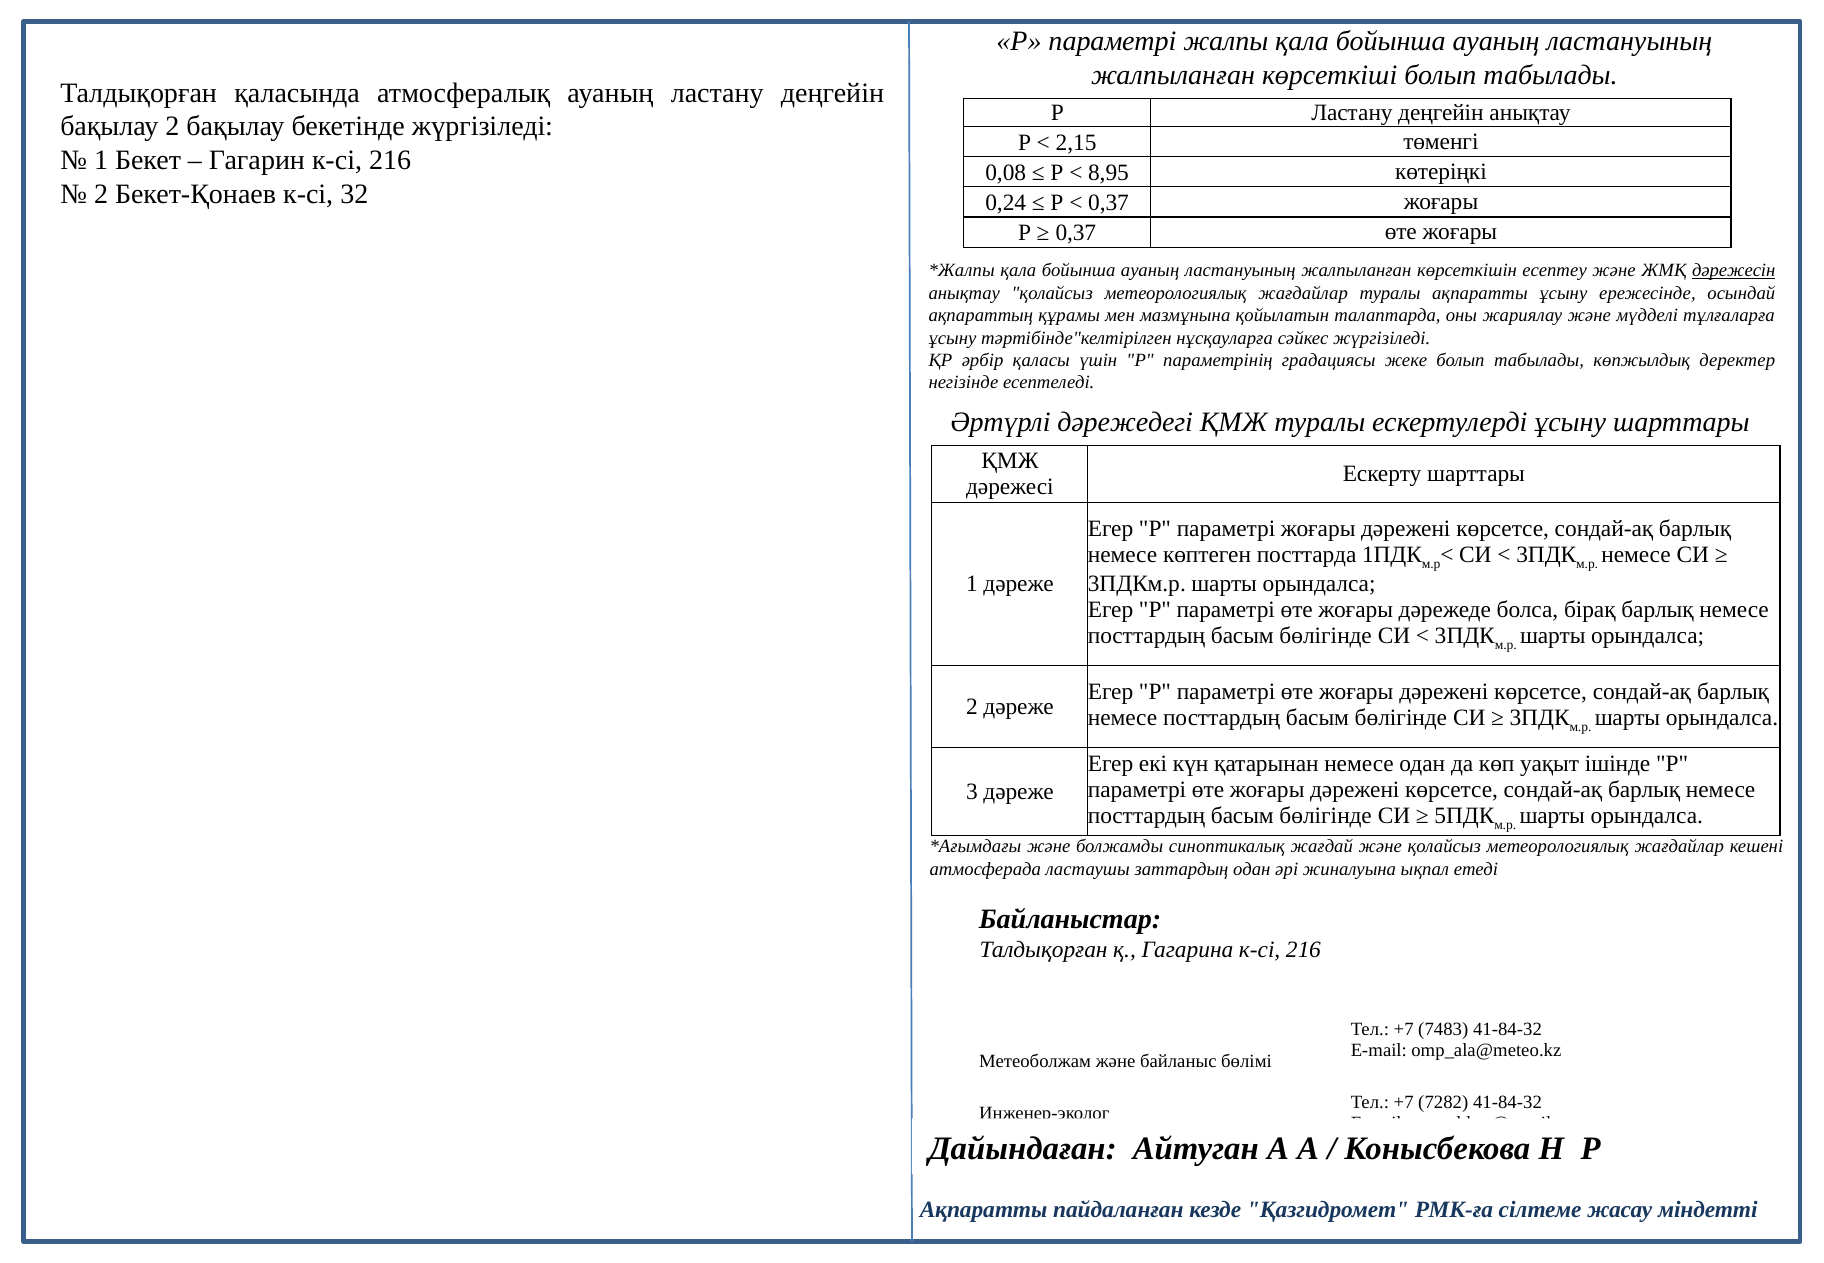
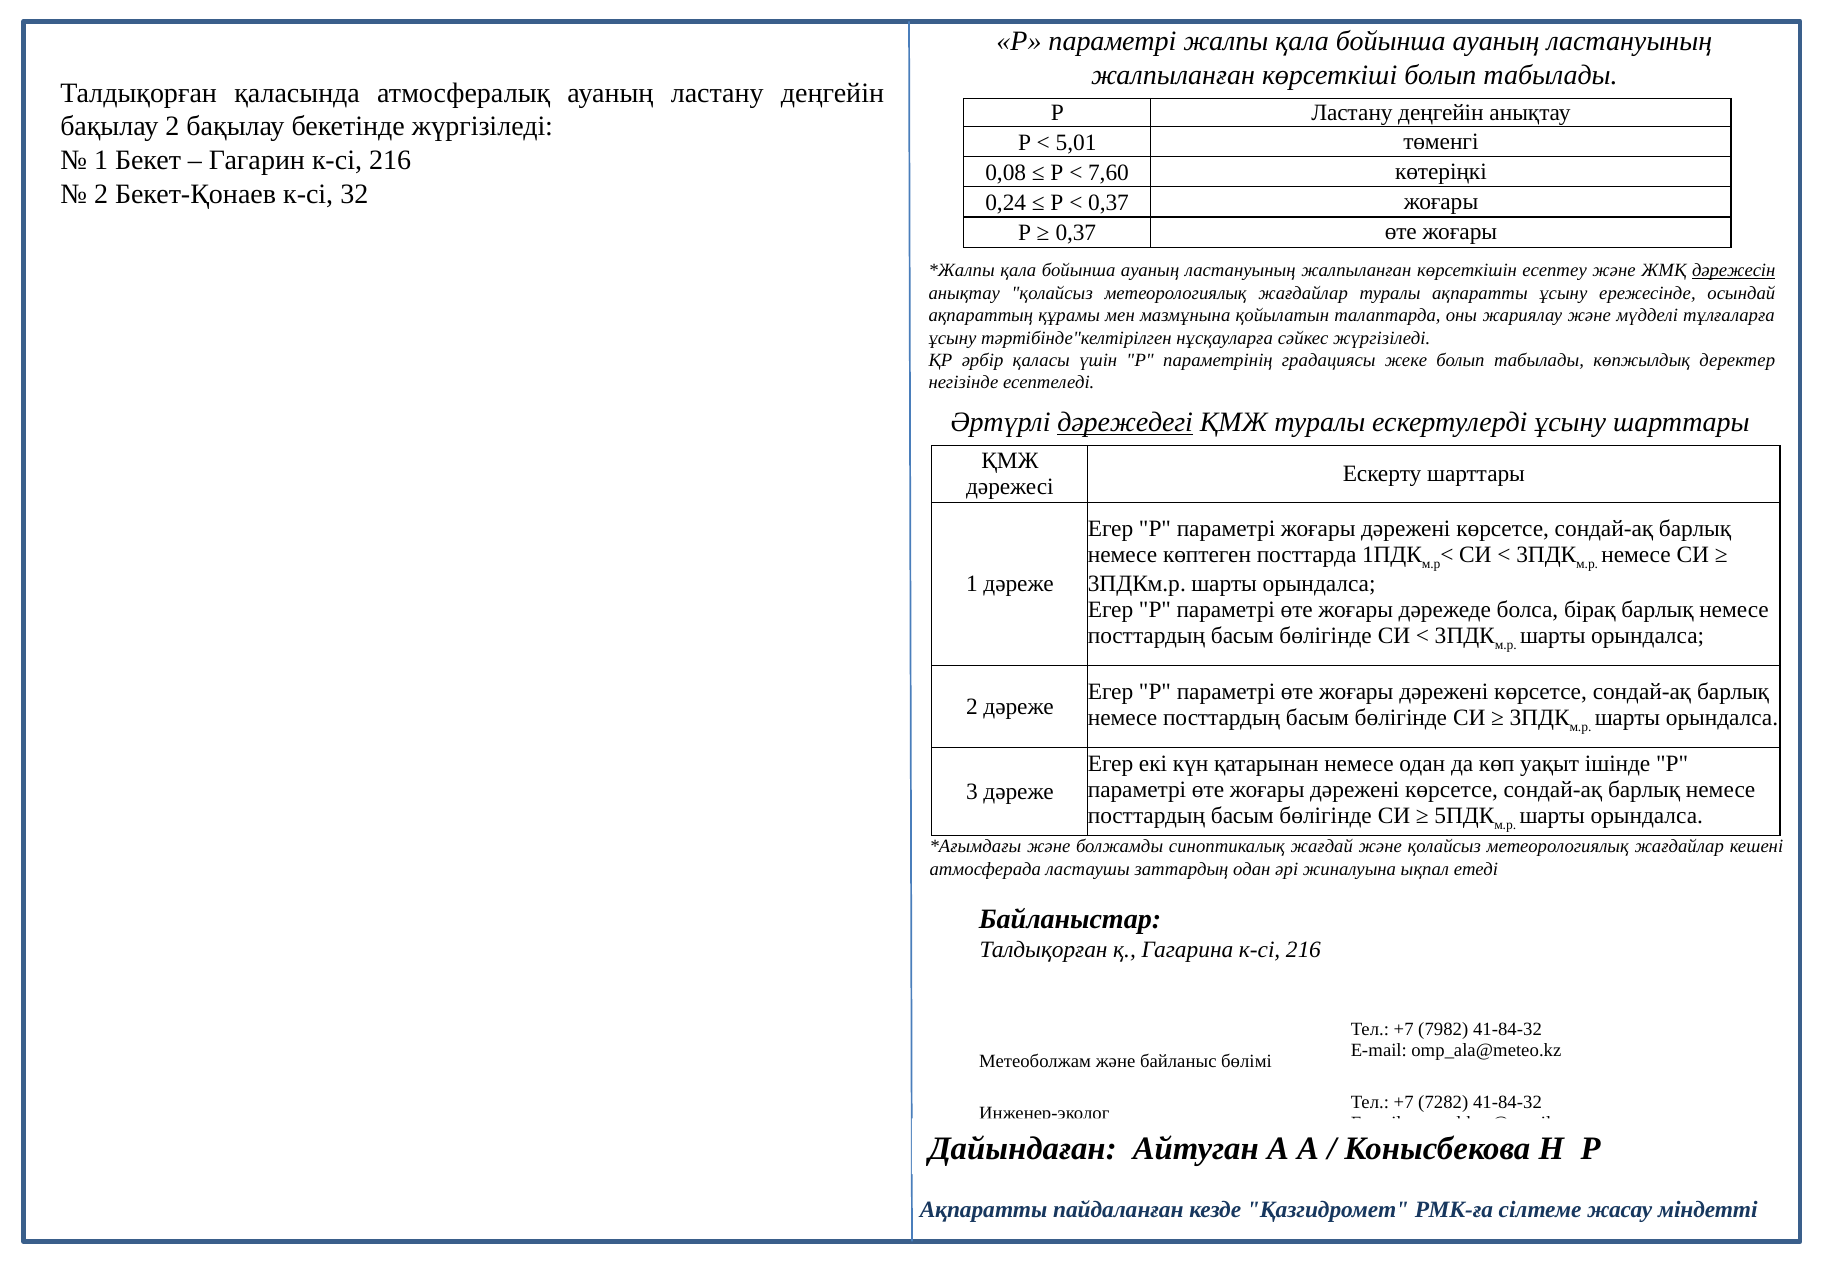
2,15: 2,15 -> 5,01 (1076, 143)
8,95: 8,95 -> 7,60 (1108, 173)
дәрежедегі underline: none -> present (1125, 422)
7483: 7483 -> 7982 (1443, 1029)
